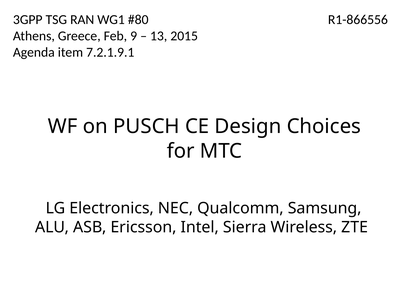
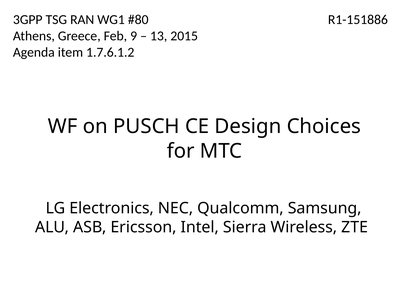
R1-866556: R1-866556 -> R1-151886 (358, 20)
7.2.1.9.1: 7.2.1.9.1 -> 1.7.6.1.2 (110, 52)
